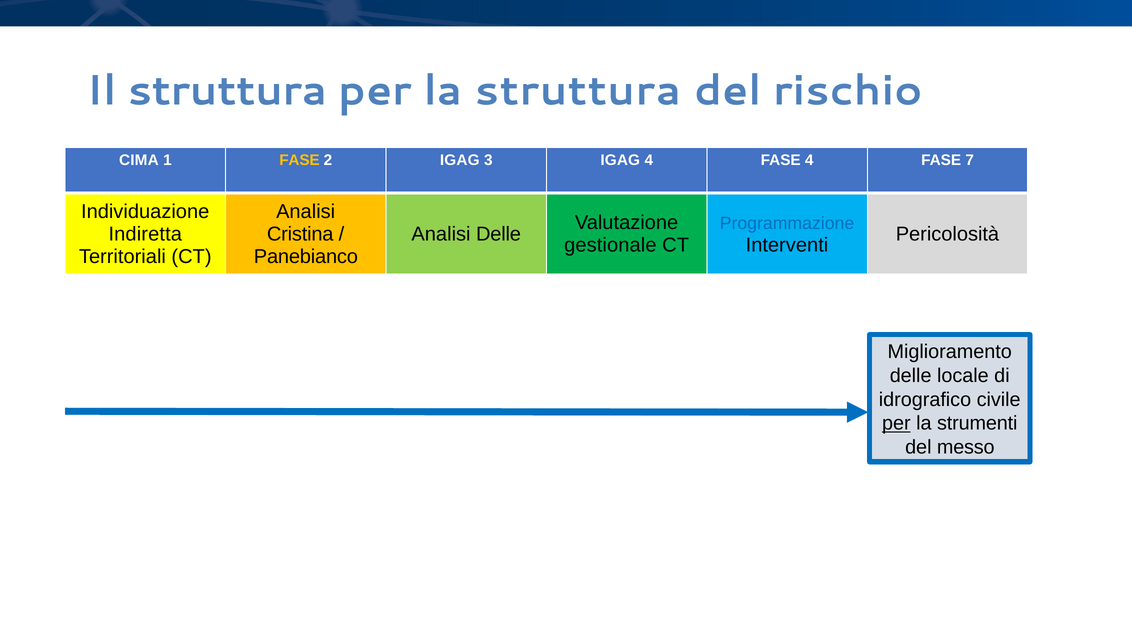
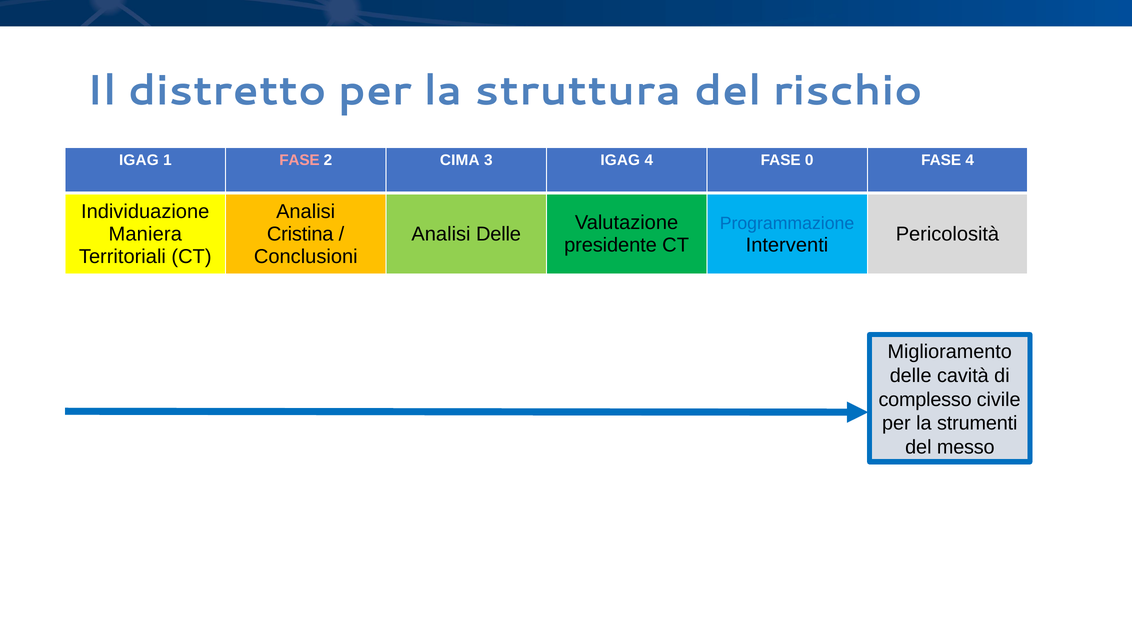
Il struttura: struttura -> distretto (227, 91)
CIMA: CIMA -> IGAG (139, 160)
FASE colour: yellow -> pink (299, 160)
2 IGAG: IGAG -> CIMA (460, 160)
FASE 4: 4 -> 0 (809, 160)
FASE 7: 7 -> 4 (970, 160)
Indiretta: Indiretta -> Maniera (145, 234)
gestionale: gestionale -> presidente (610, 245)
Panebianco: Panebianco -> Conclusioni (306, 256)
locale: locale -> cavità (963, 376)
idrografico: idrografico -> complesso (925, 399)
per underline: present -> none (896, 423)
